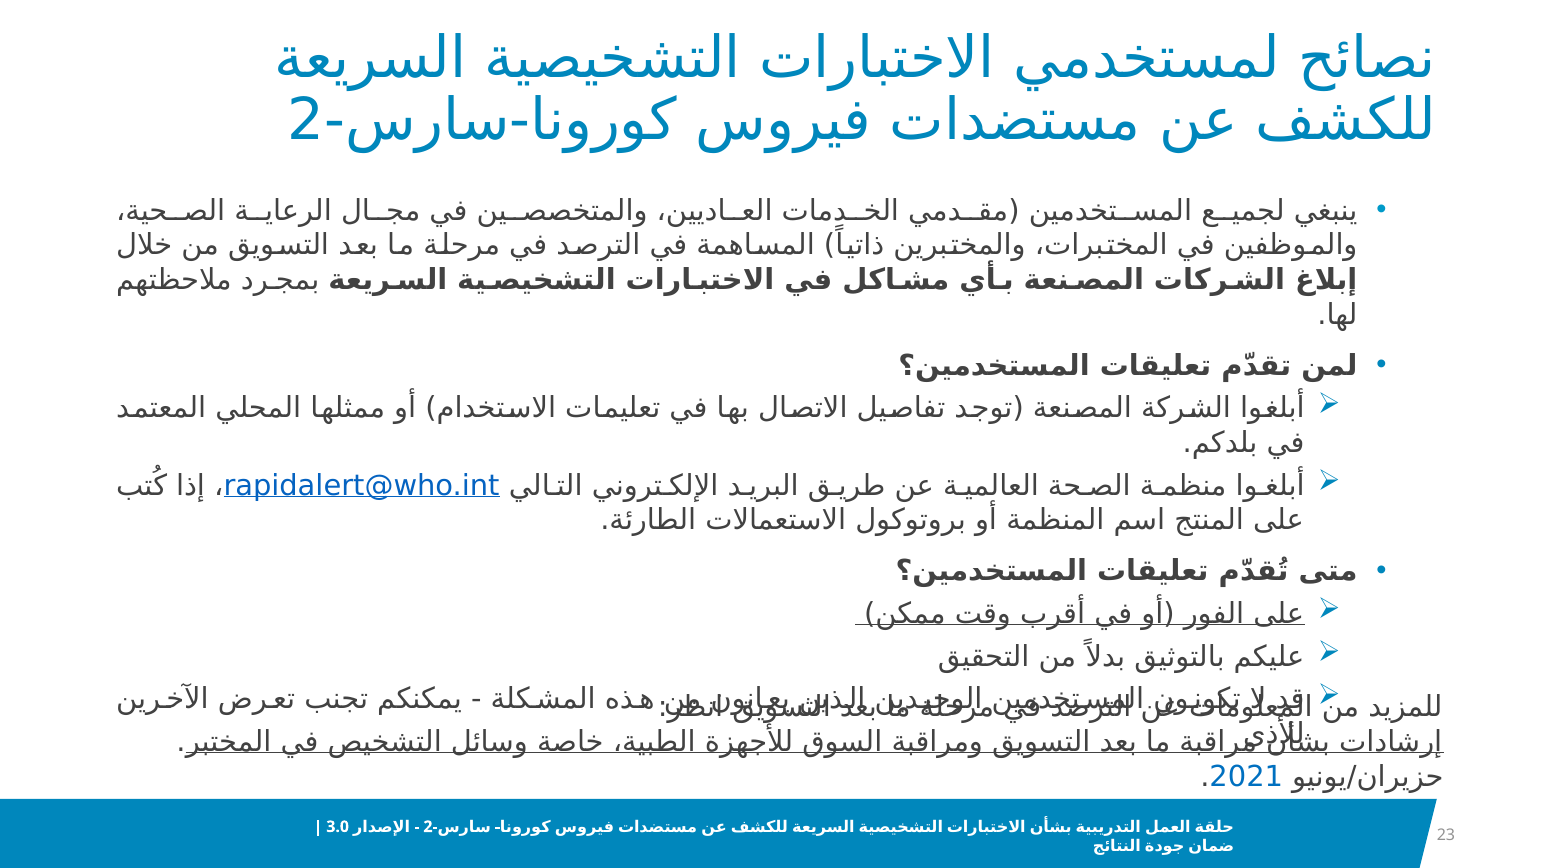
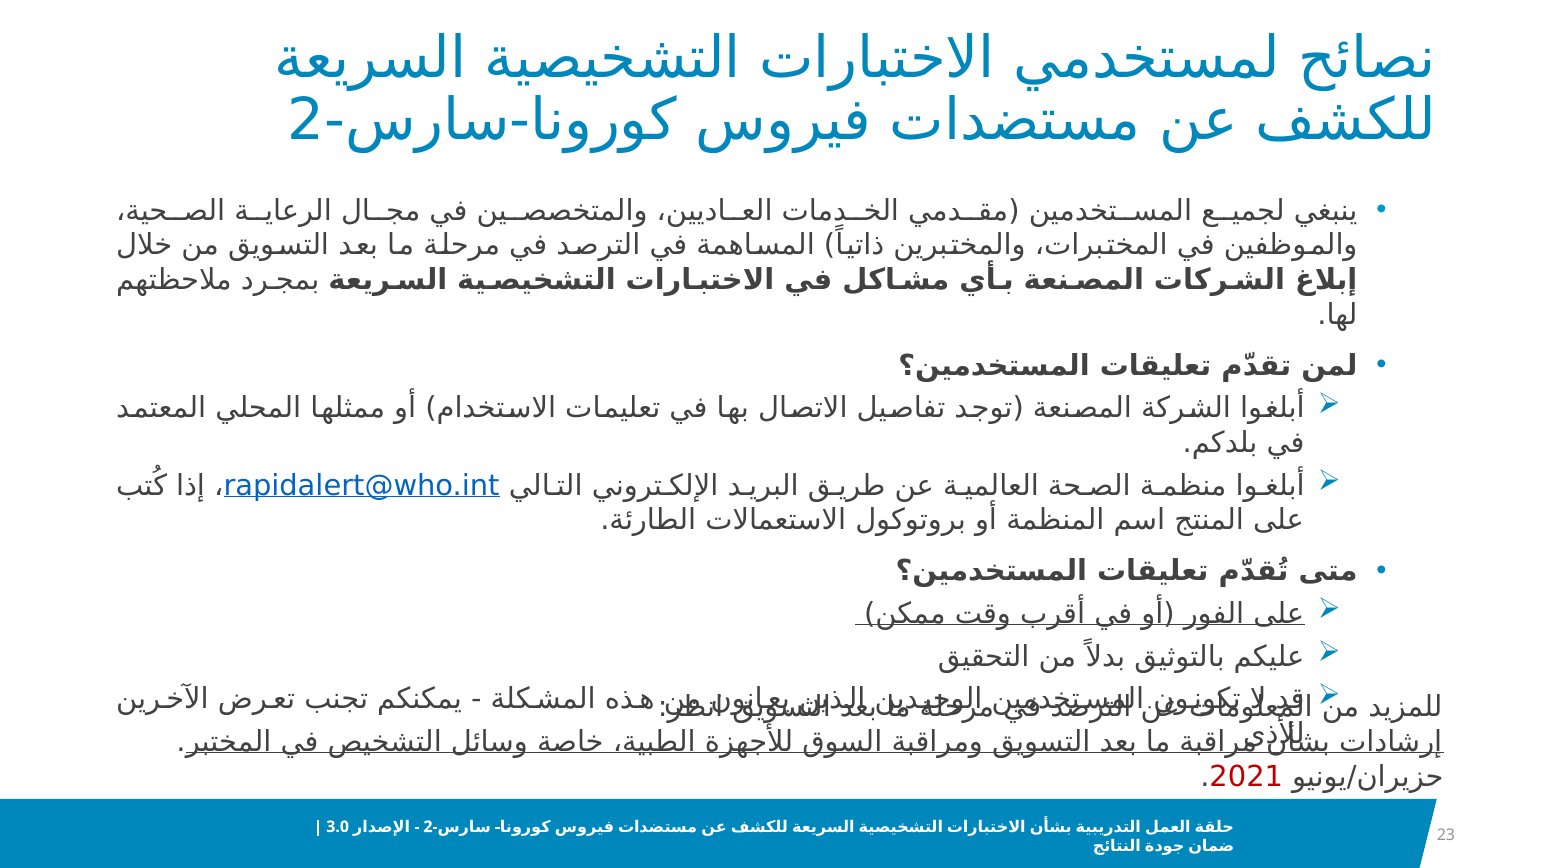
2021 colour: blue -> red (1246, 777)
